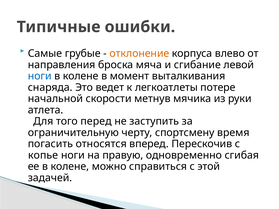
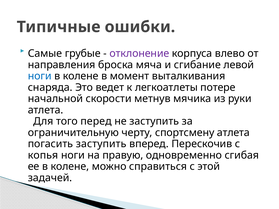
отклонение colour: orange -> purple (139, 54)
спортсмену время: время -> атлета (233, 133)
погасить относятся: относятся -> заступить (101, 144)
копье: копье -> копья (43, 155)
